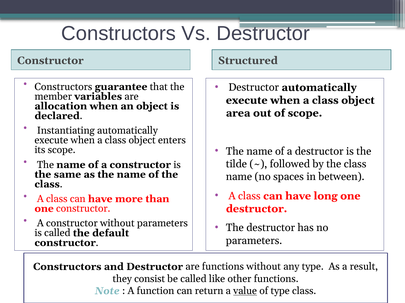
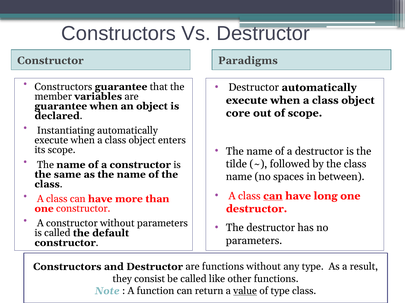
Structured: Structured -> Paradigms (248, 61)
allocation: allocation -> guarantee (61, 106)
area: area -> core (238, 113)
can underline: none -> present (273, 196)
